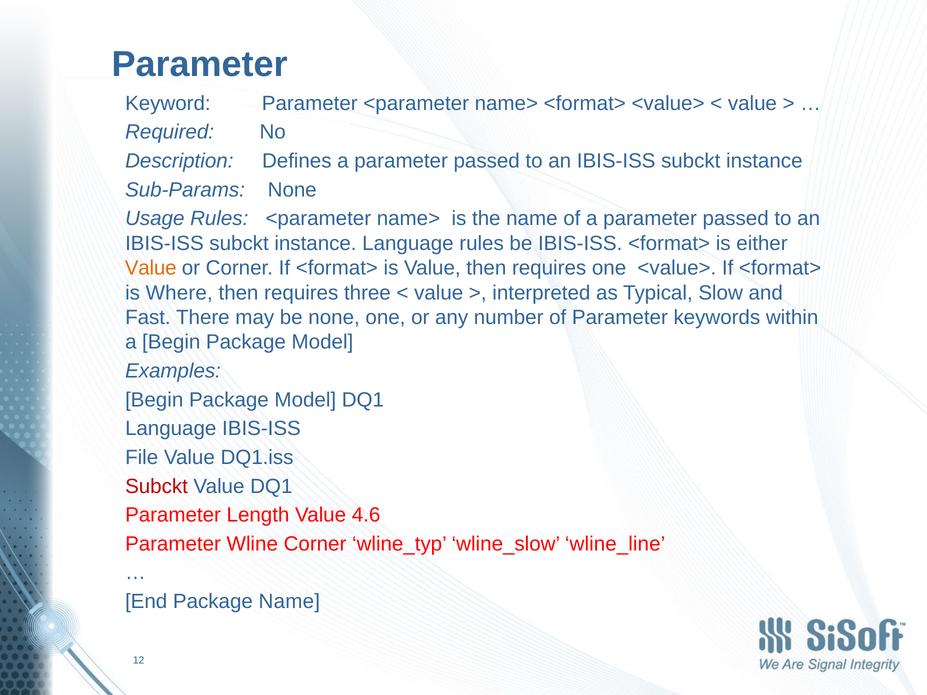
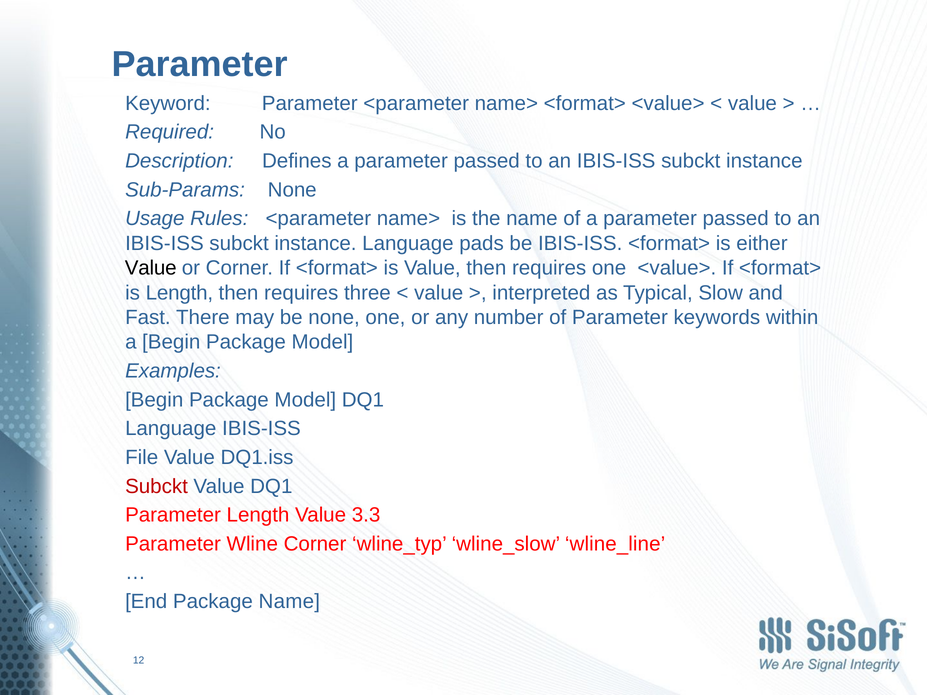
Language rules: rules -> pads (482, 243)
Value colour: orange -> black (151, 268)
is Where: Where -> Length (179, 293)
4.6: 4.6 -> 3.3 (366, 515)
